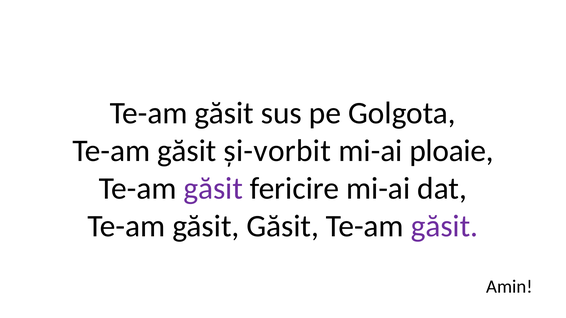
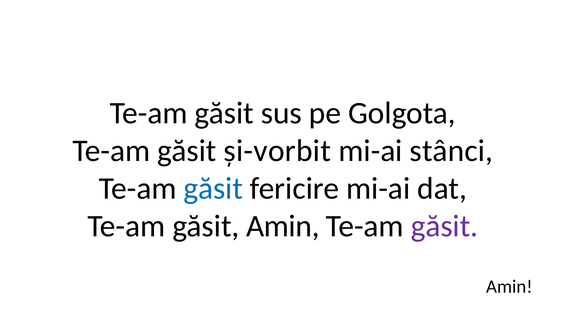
ploaie: ploaie -> stânci (451, 151)
găsit colour: purple -> blue (213, 189)
Găsit: Găsit -> Amin (283, 226)
